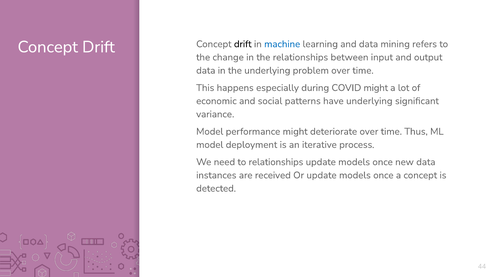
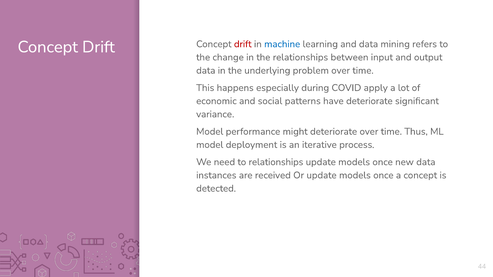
drift colour: black -> red (243, 44)
COVID might: might -> apply (376, 88)
have underlying: underlying -> deteriorate (369, 101)
